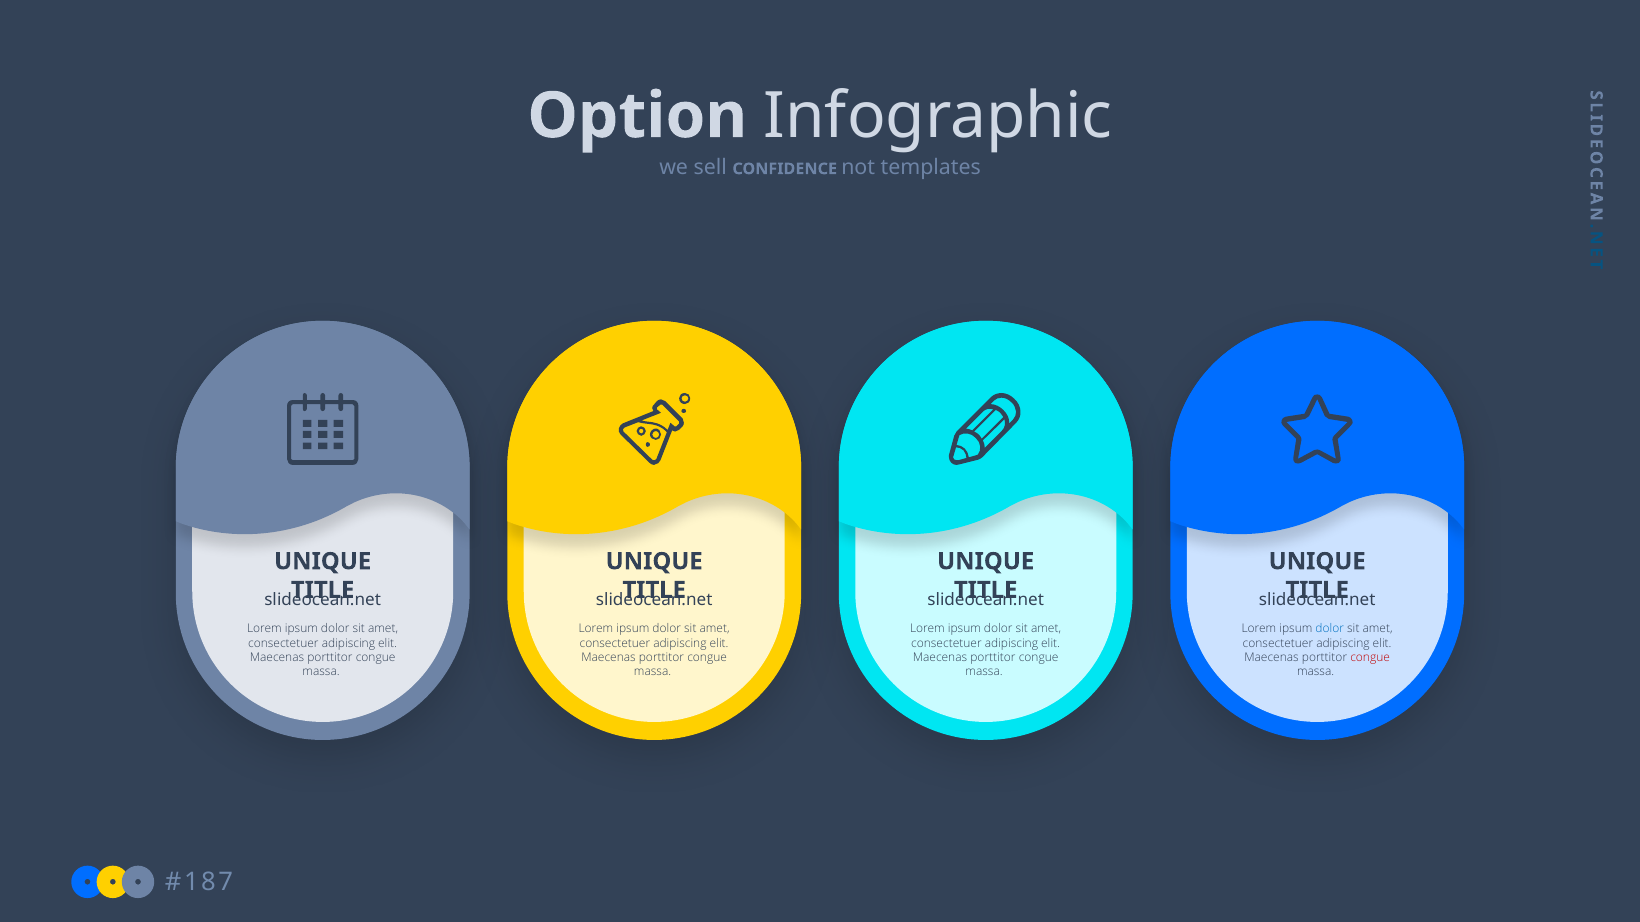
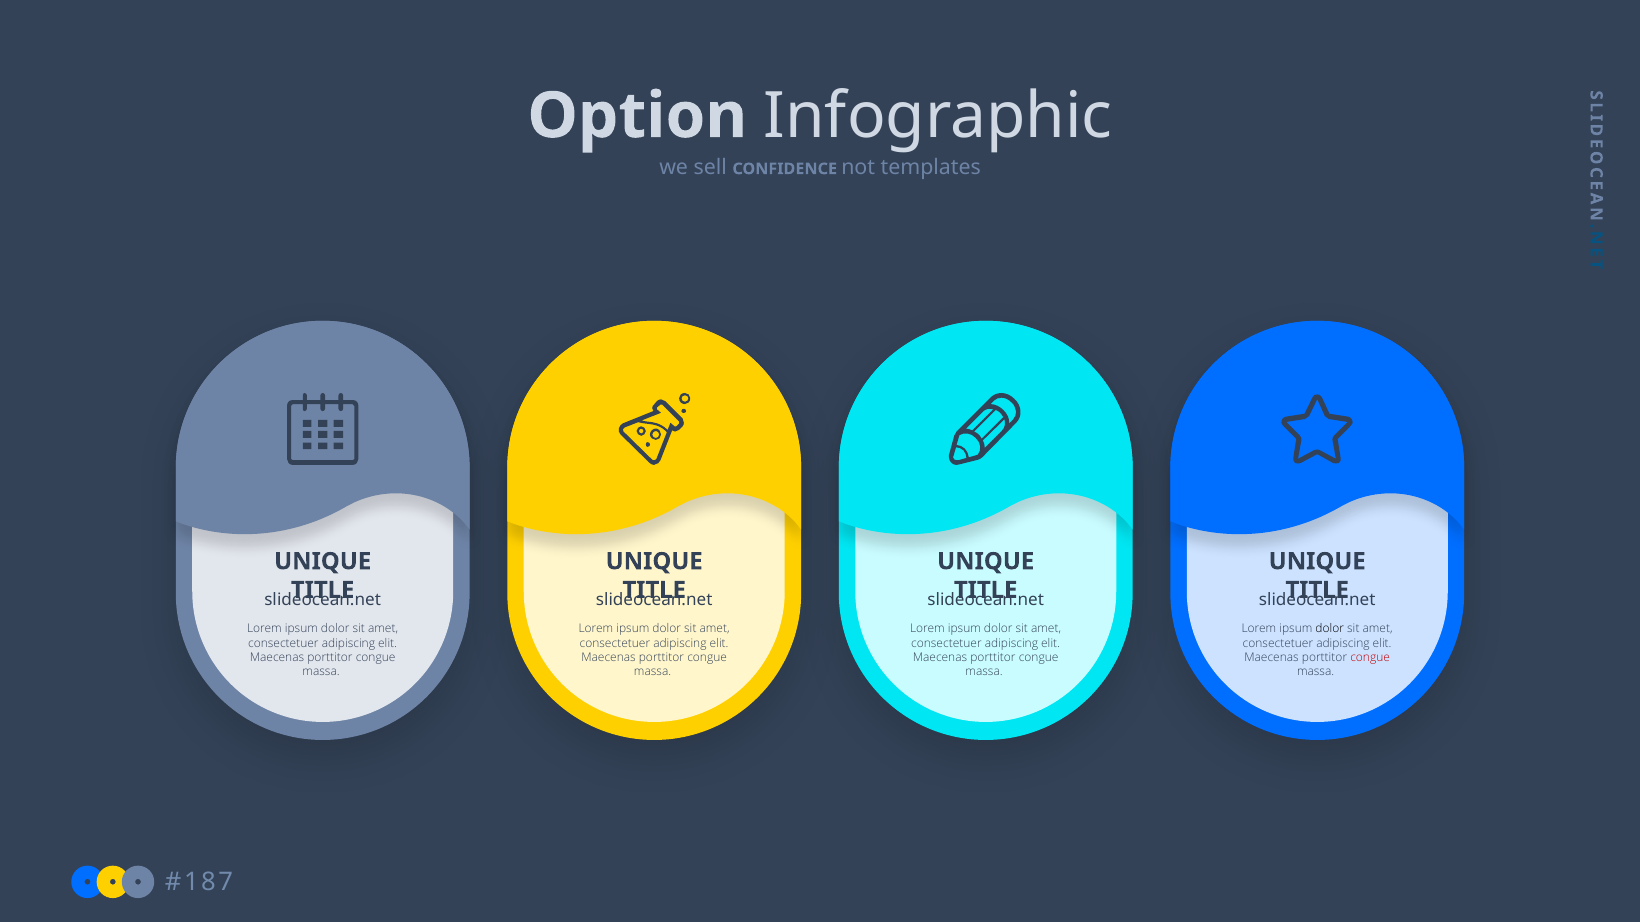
dolor colour: blue -> black (1330, 629)
